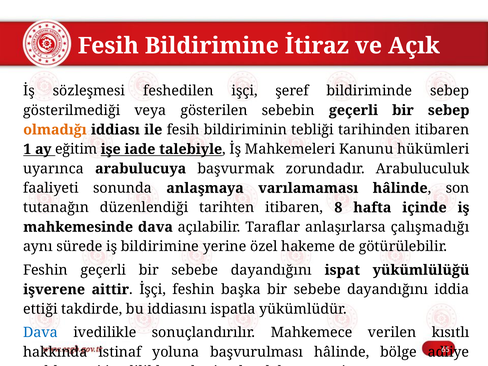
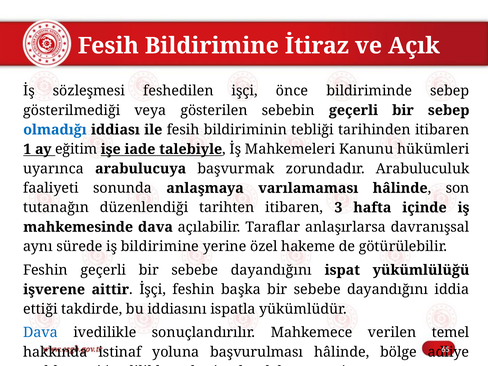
şeref: şeref -> önce (292, 91)
olmadığı colour: orange -> blue (55, 130)
8: 8 -> 3 (338, 208)
çalışmadığı: çalışmadığı -> davranışsal (430, 227)
kısıtlı: kısıtlı -> temel (451, 333)
